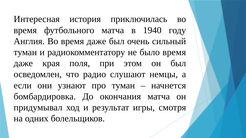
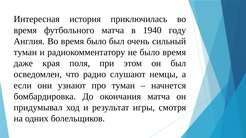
Во время даже: даже -> было (97, 41)
